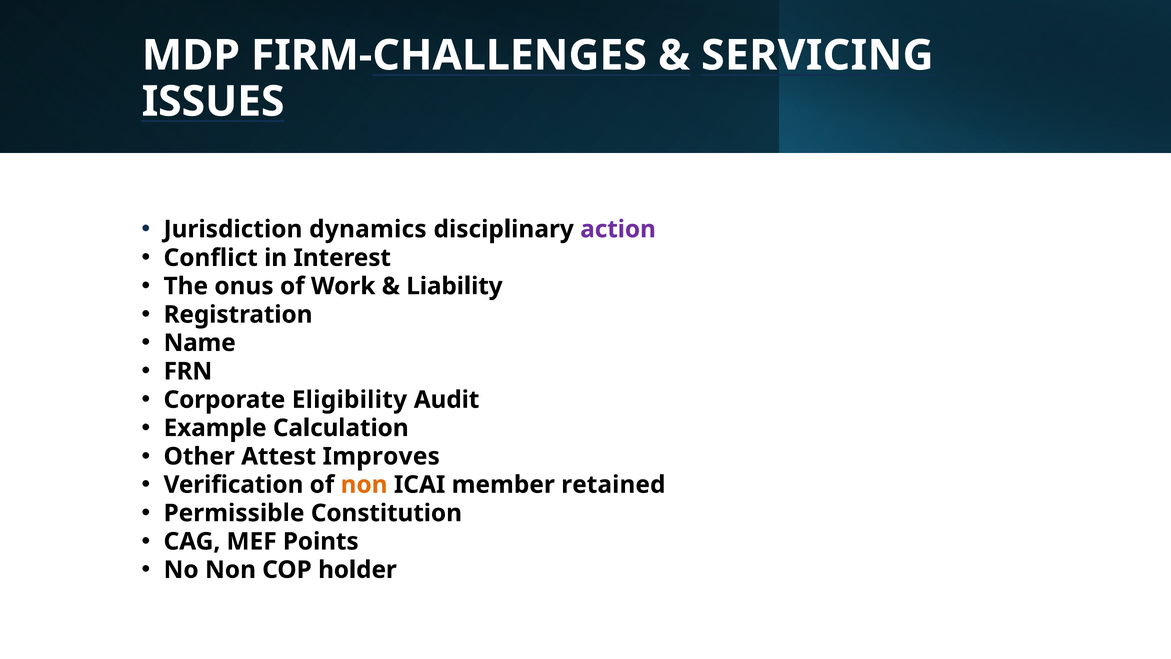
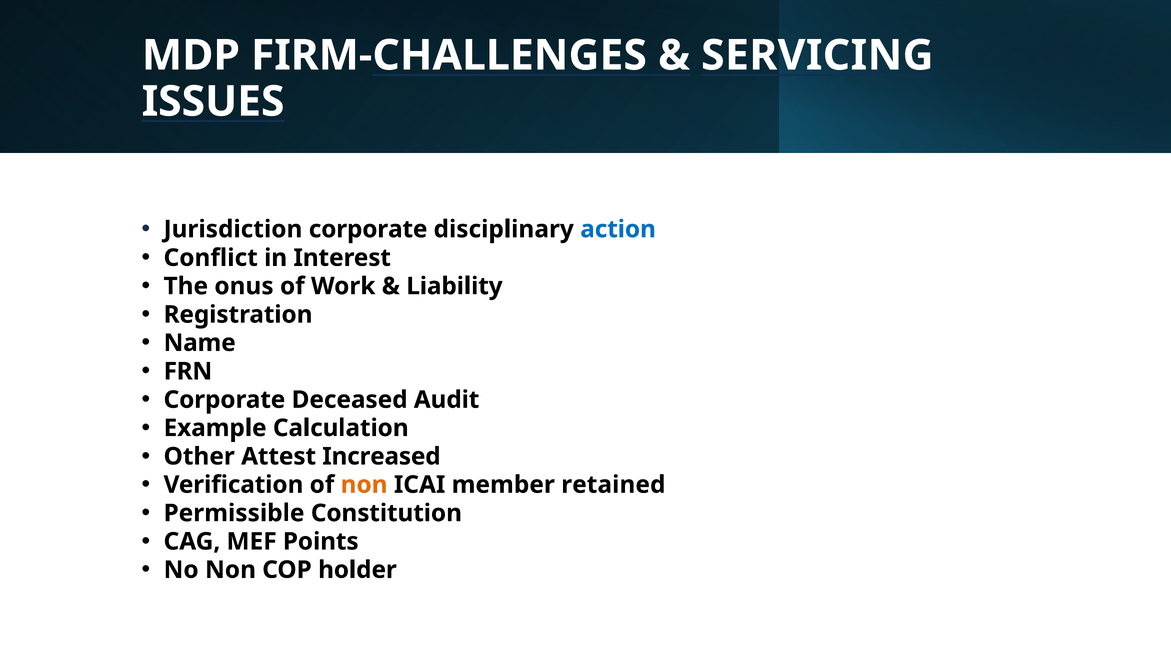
Jurisdiction dynamics: dynamics -> corporate (368, 229)
action colour: purple -> blue (618, 229)
Eligibility: Eligibility -> Deceased (350, 400)
Improves: Improves -> Increased (381, 456)
